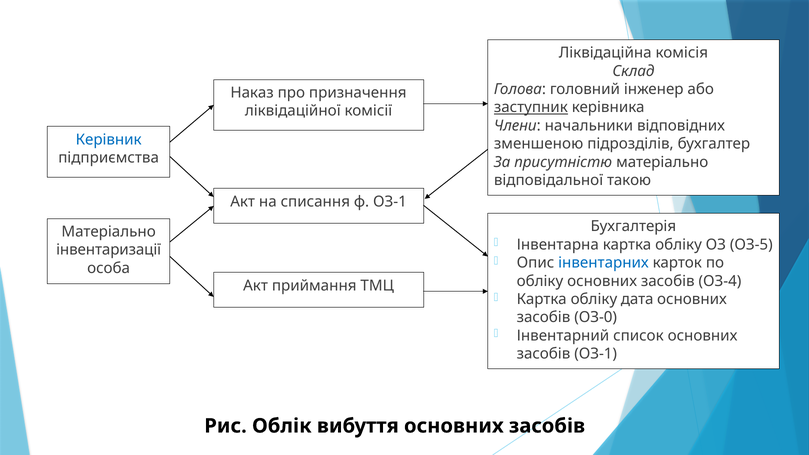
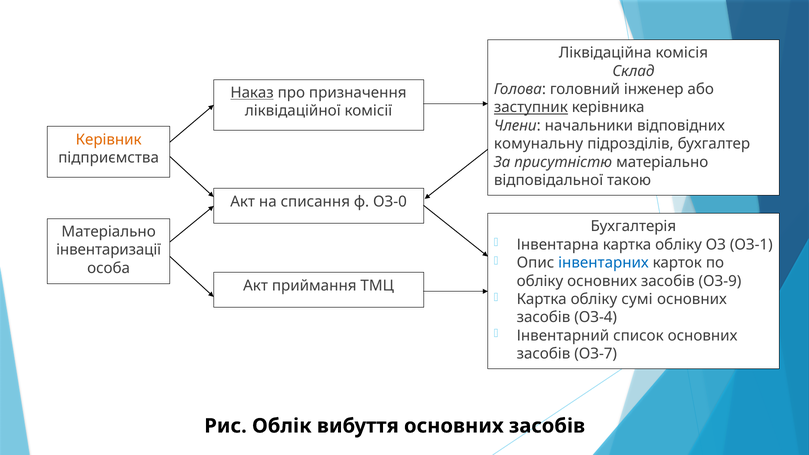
Наказ underline: none -> present (252, 93)
Керівник colour: blue -> orange (109, 140)
зменшеною: зменшеною -> комунальну (539, 144)
ф ОЗ-1: ОЗ-1 -> ОЗ-0 (390, 202)
ОЗ-5: ОЗ-5 -> ОЗ-1 (751, 245)
ОЗ-4: ОЗ-4 -> ОЗ-9 (720, 281)
дата: дата -> сумі (637, 299)
ОЗ-0: ОЗ-0 -> ОЗ-4 (596, 317)
засобів ОЗ-1: ОЗ-1 -> ОЗ-7 (596, 354)
